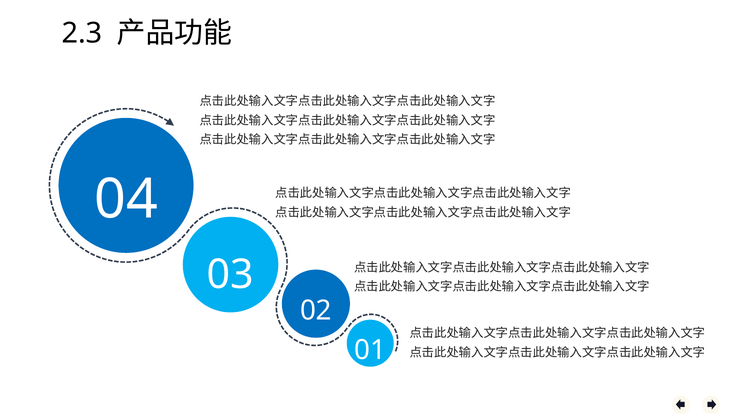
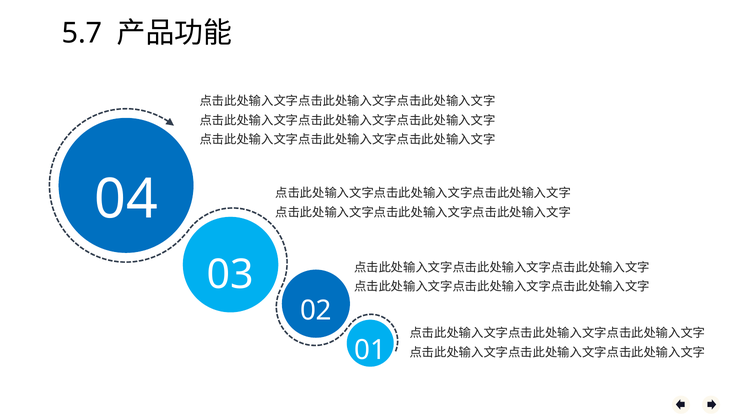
2.3: 2.3 -> 5.7 (82, 33)
